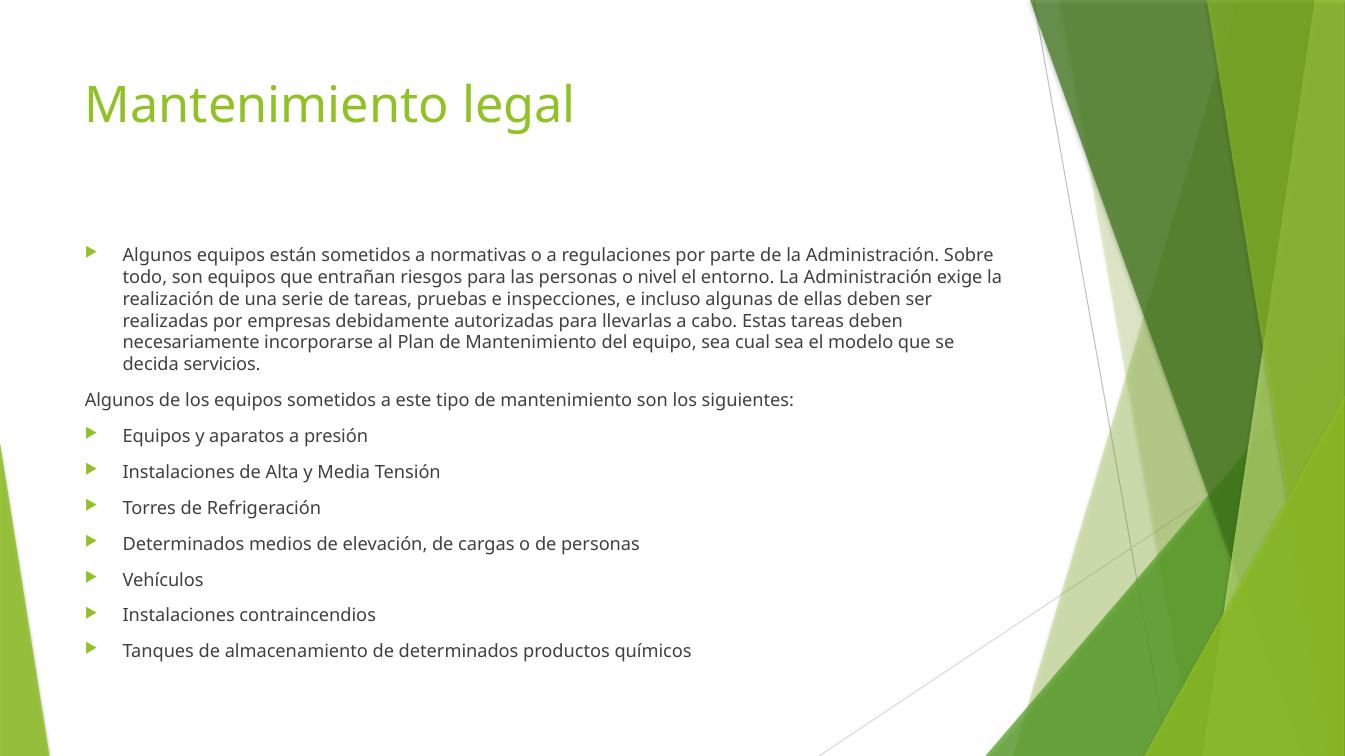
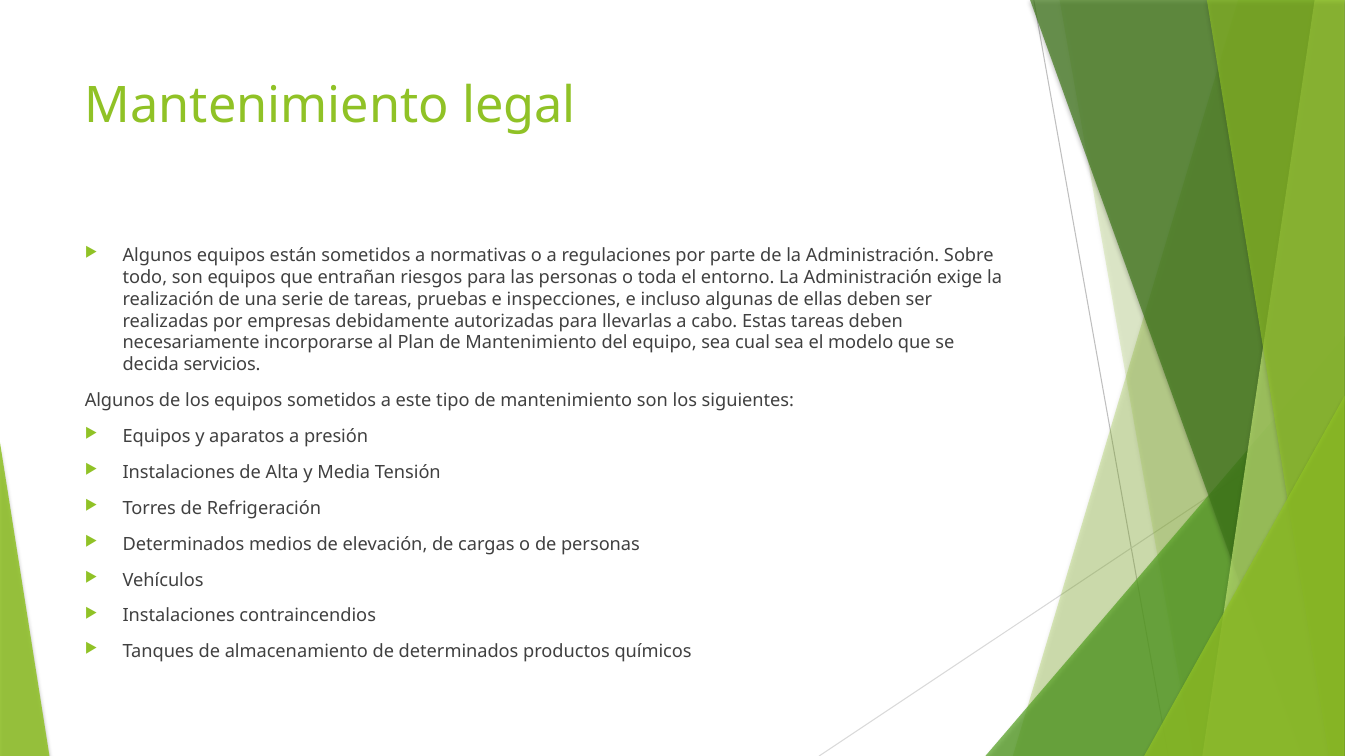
nivel: nivel -> toda (657, 278)
